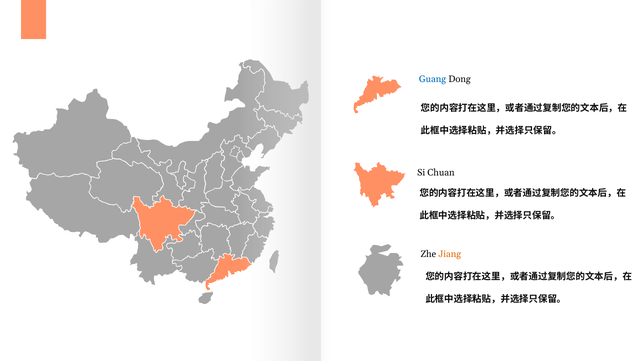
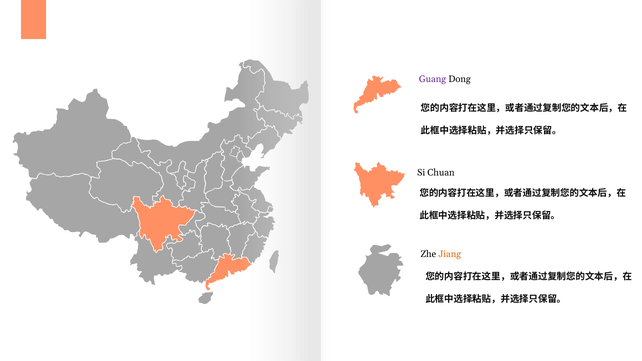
Guang colour: blue -> purple (433, 79)
